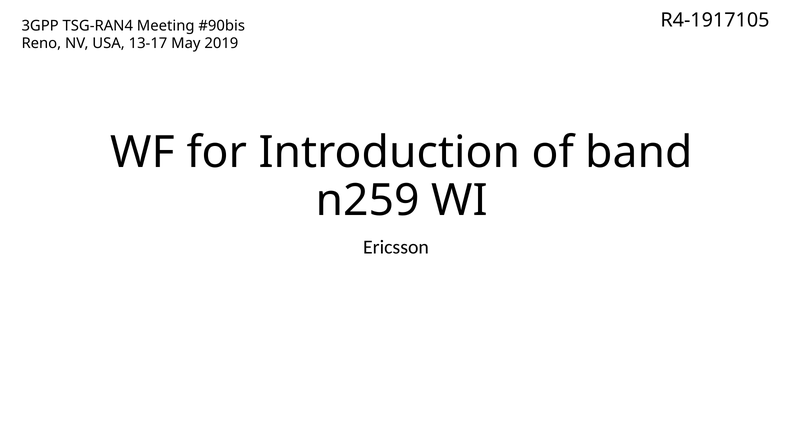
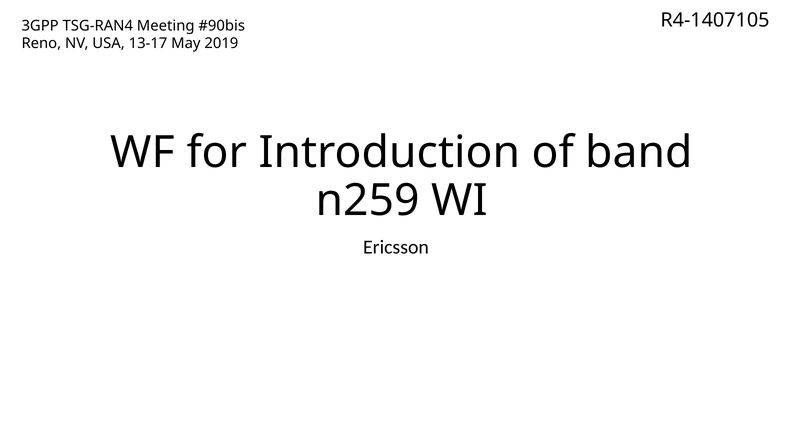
R4-1917105: R4-1917105 -> R4-1407105 (715, 20)
